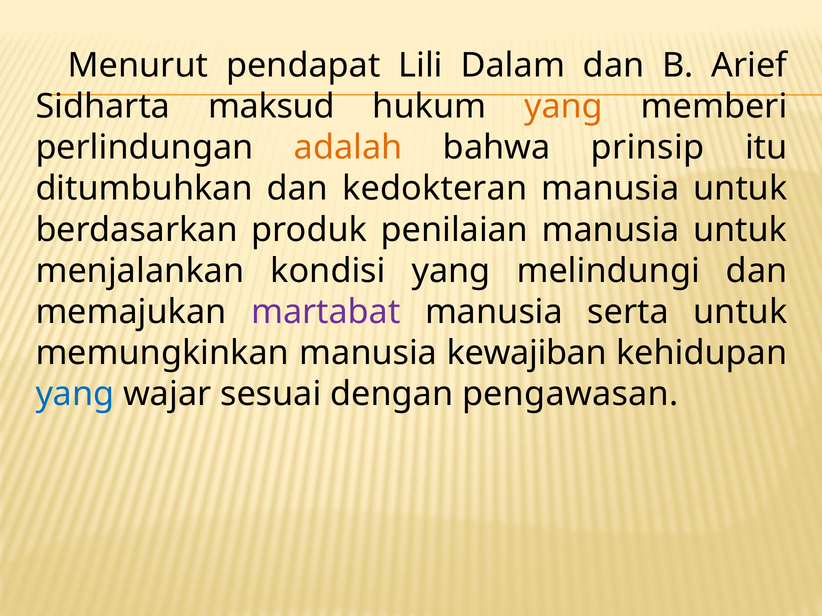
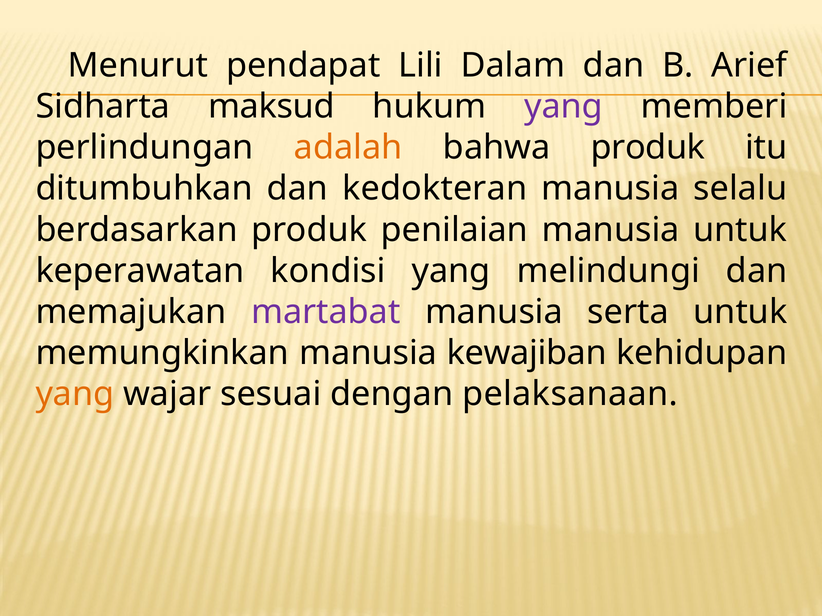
yang colour: orange -> purple (564, 107)
bahwa prinsip: prinsip -> produk (648, 148)
untuk: untuk -> selalu (740, 189)
menjalankan: menjalankan -> keperawatan (140, 271)
yang colour: blue -> orange (75, 394)
pengawasan: pengawasan -> pelaksanaan (570, 394)
